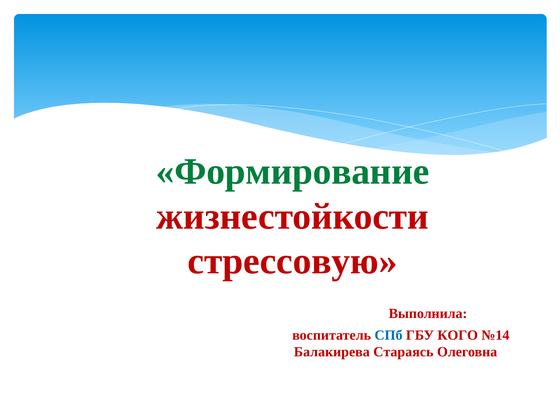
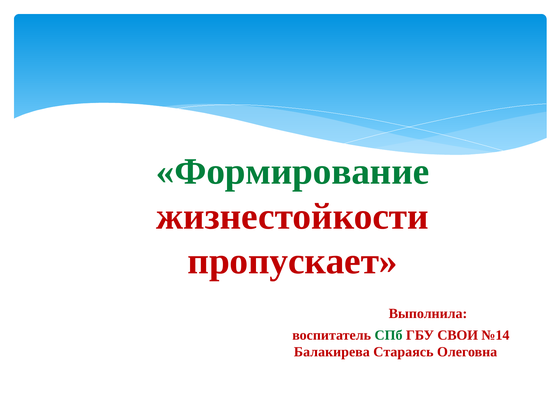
стрессовую: стрессовую -> пропускает (293, 261)
СПб colour: blue -> green (389, 335)
КОГО: КОГО -> СВОИ (458, 335)
